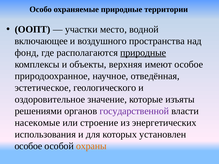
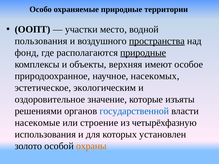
включающее: включающее -> пользования (41, 41)
пространства underline: none -> present (157, 41)
отведённая: отведённая -> насекомых (155, 76)
геологического: геологического -> экологическим (105, 88)
государственной colour: purple -> blue (134, 111)
энергетических: энергетических -> четырёхфазную (164, 123)
особое: особое -> золото (28, 146)
